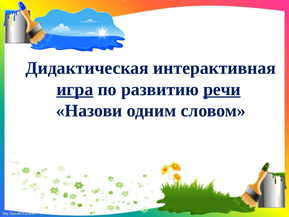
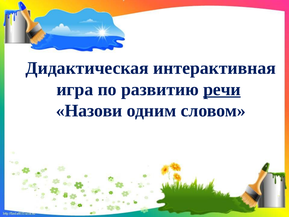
игра underline: present -> none (75, 89)
